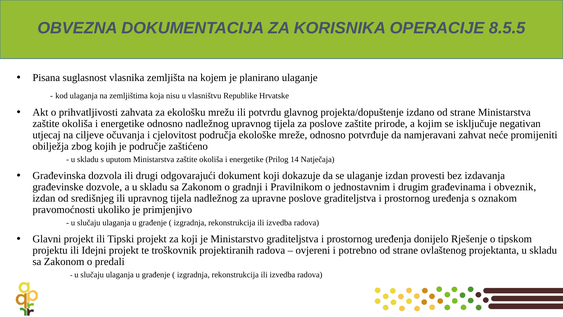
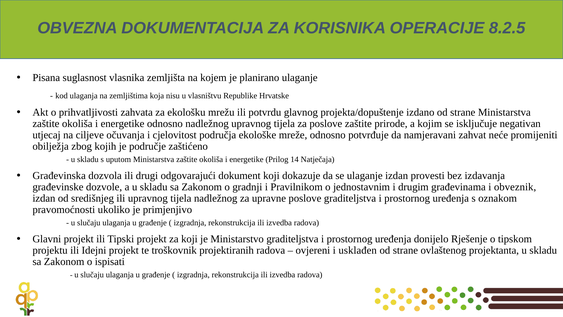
8.5.5: 8.5.5 -> 8.2.5 (507, 28)
potrebno: potrebno -> usklađen (358, 250)
predali: predali -> ispisati (110, 261)
